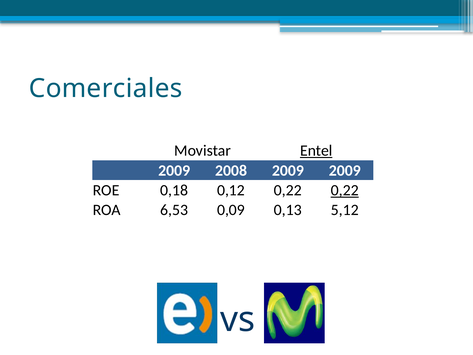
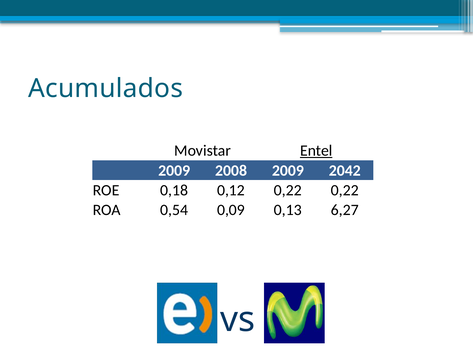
Comerciales: Comerciales -> Acumulados (106, 89)
2009 2009: 2009 -> 2042 (345, 170)
0,22 underline: present -> none (345, 190)
6,53: 6,53 -> 0,54 (174, 210)
5,12: 5,12 -> 6,27 (345, 210)
